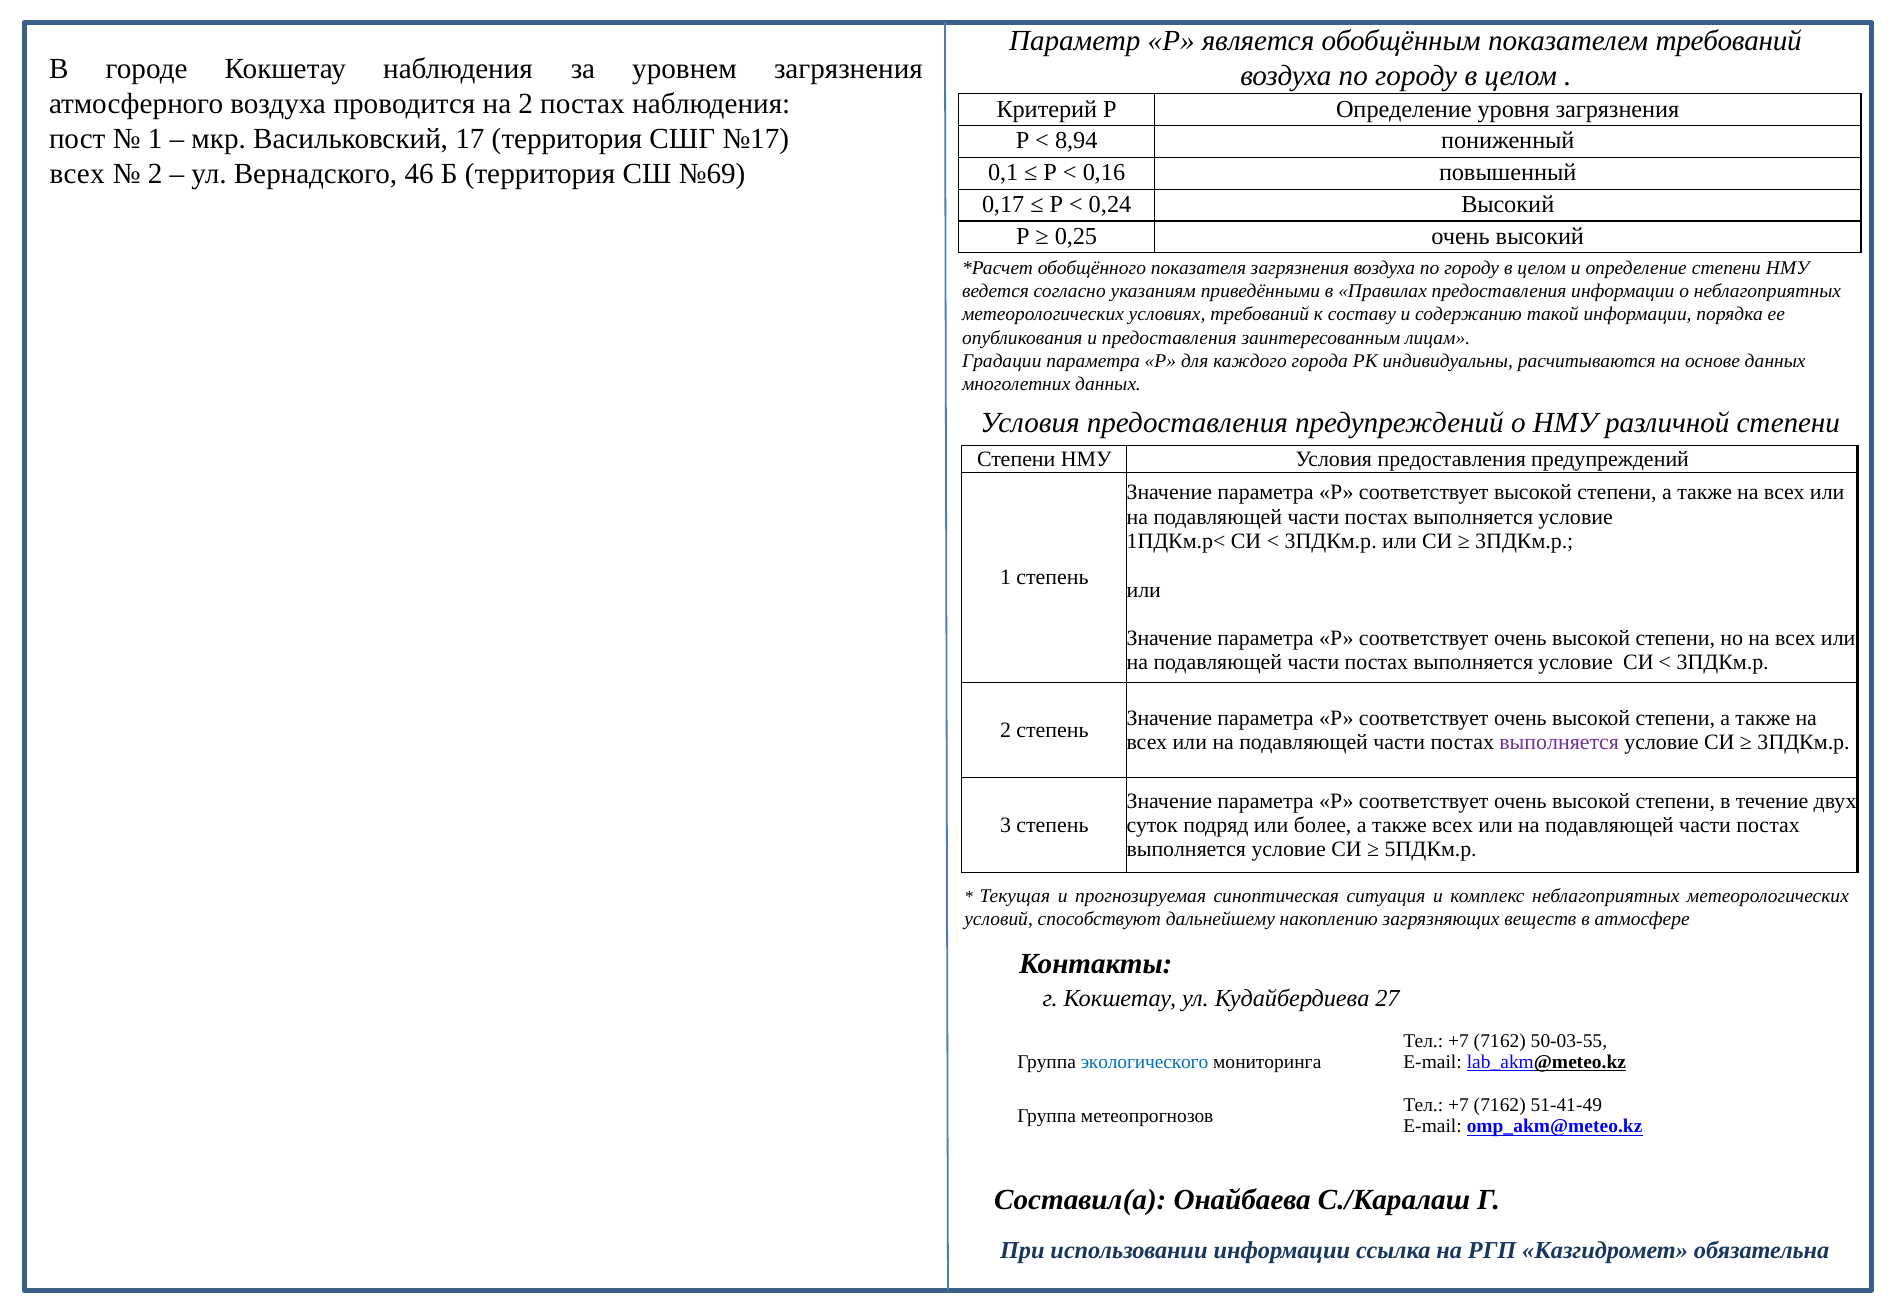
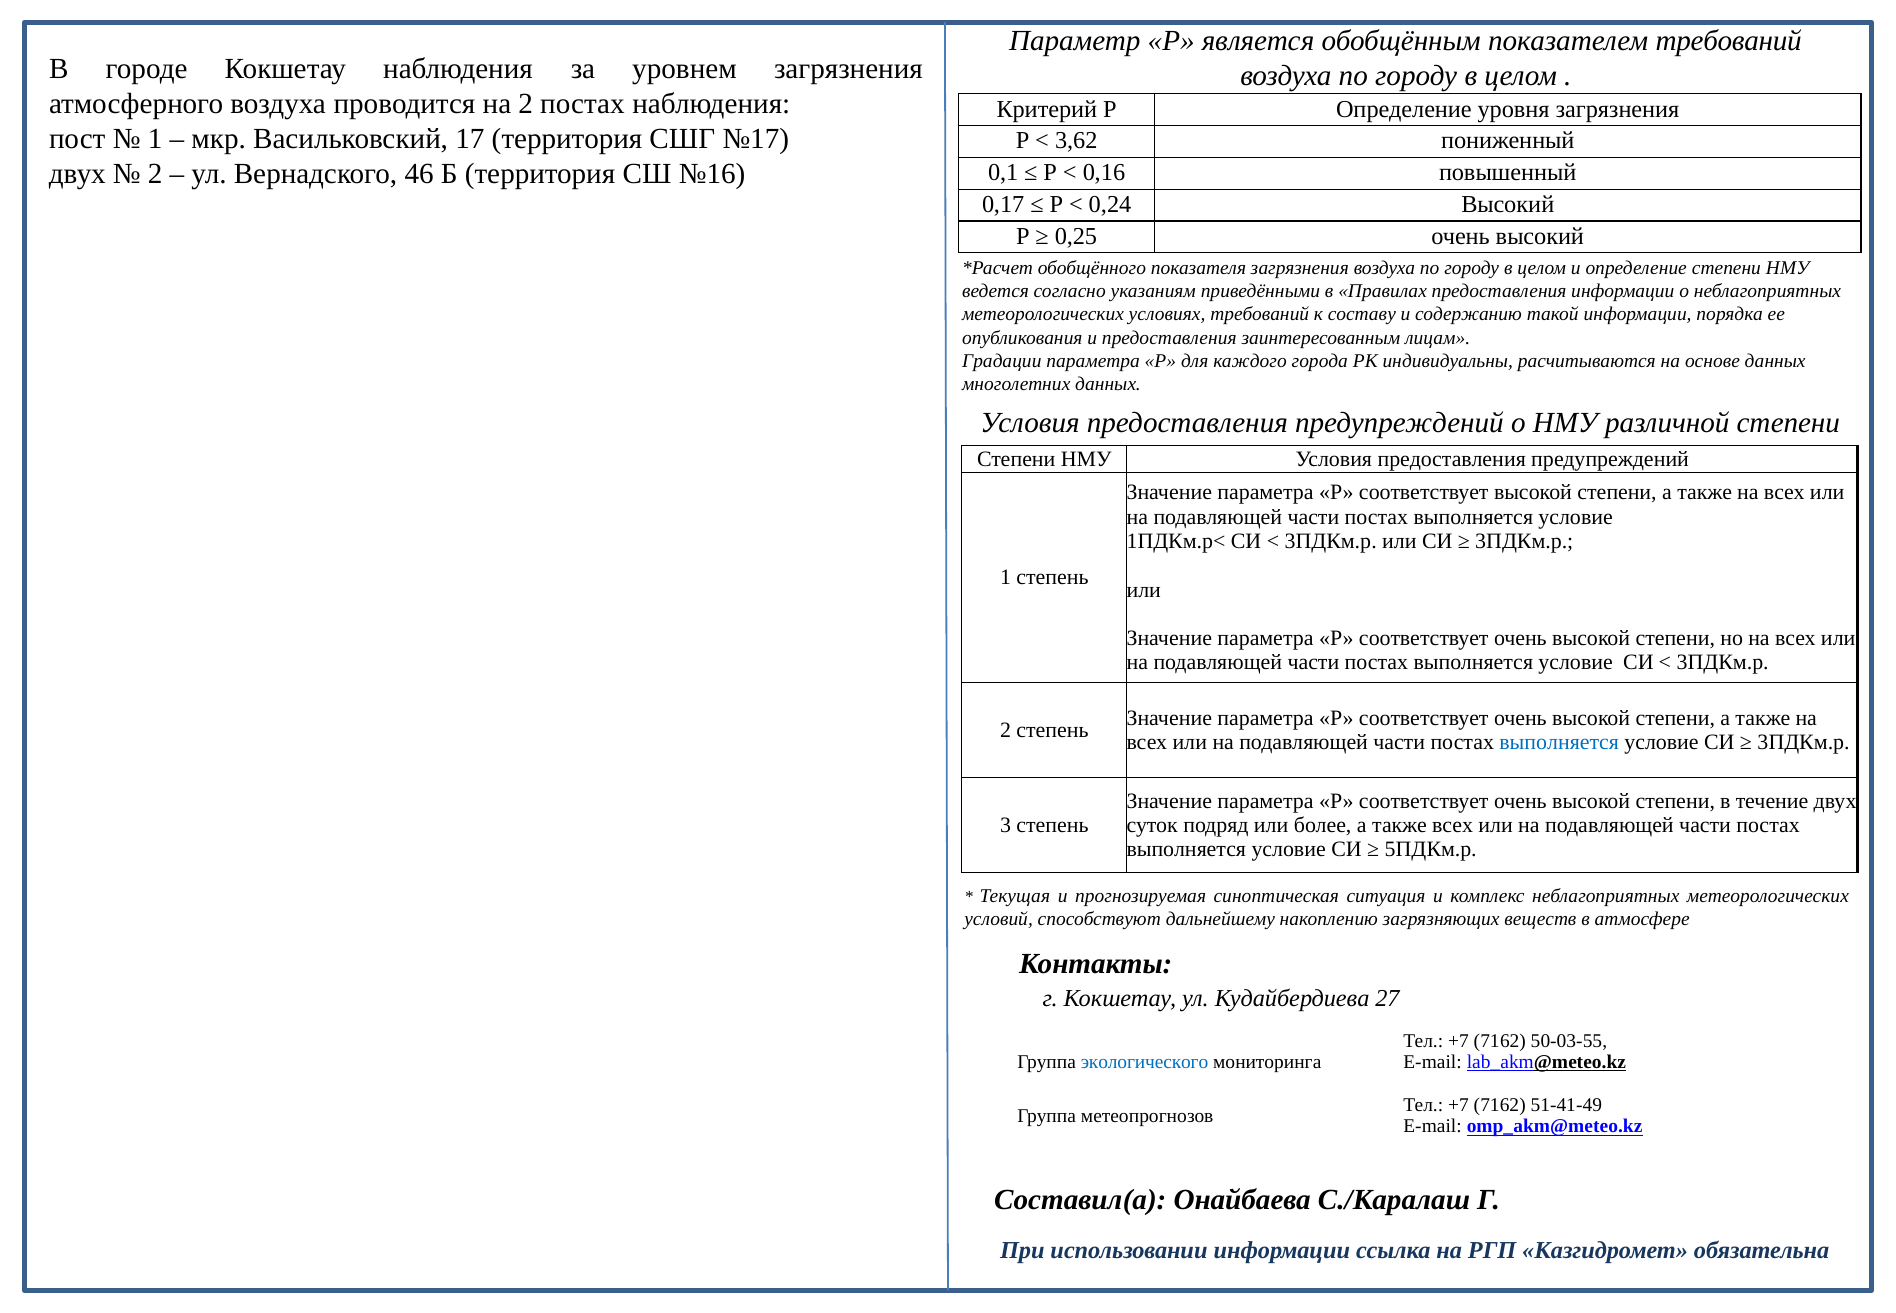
8,94: 8,94 -> 3,62 (1076, 141)
всех: всех -> двух (77, 174)
№69: №69 -> №16 (712, 174)
выполняется colour: purple -> blue (1559, 742)
